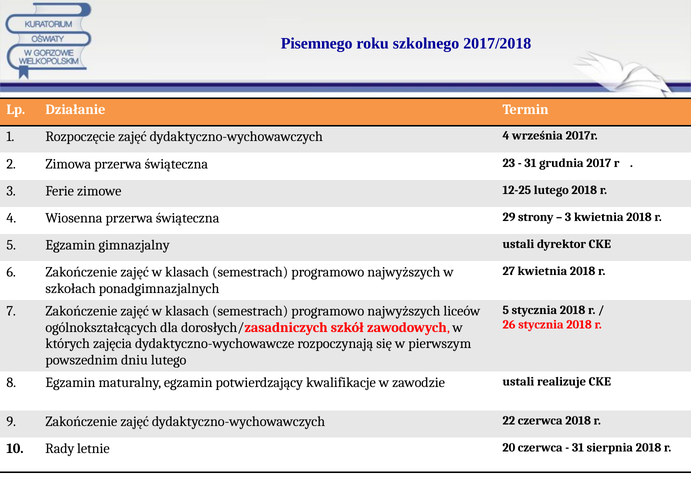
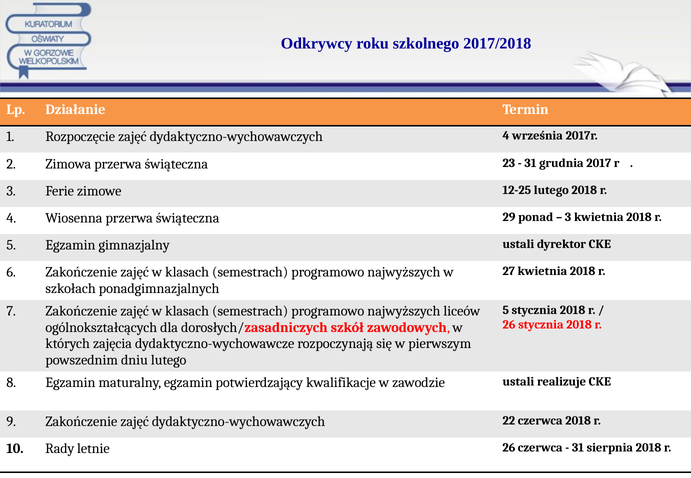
Pisemnego: Pisemnego -> Odkrywcy (317, 43)
strony: strony -> ponad (536, 217)
letnie 20: 20 -> 26 (509, 448)
